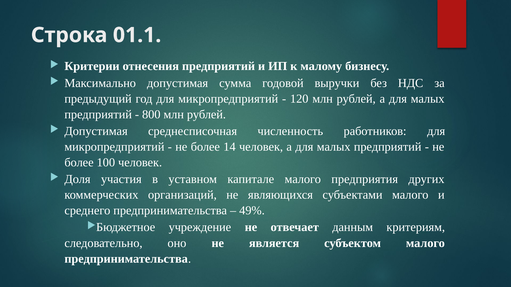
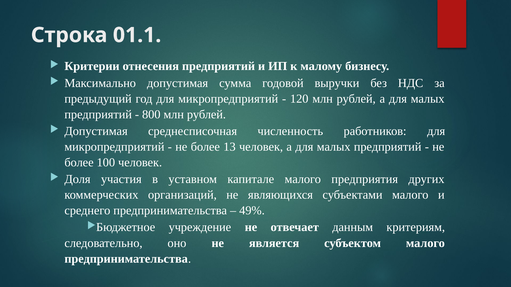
14: 14 -> 13 (230, 147)
